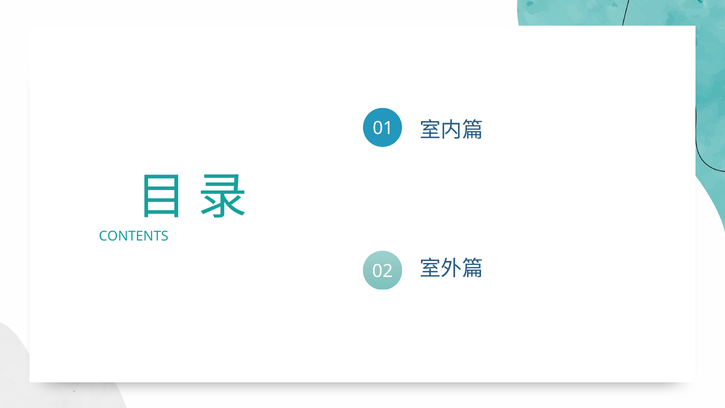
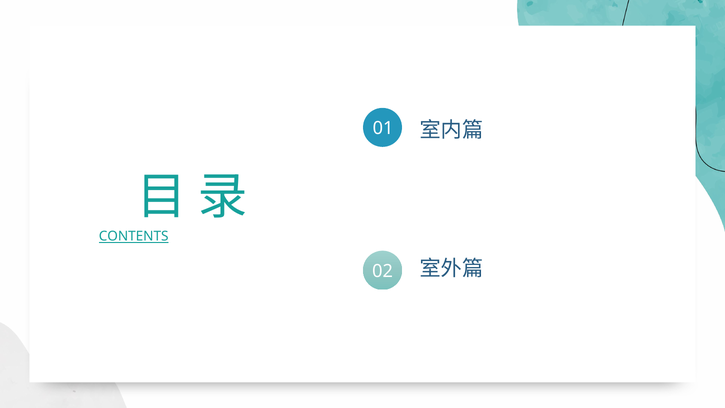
CONTENTS underline: none -> present (134, 236)
